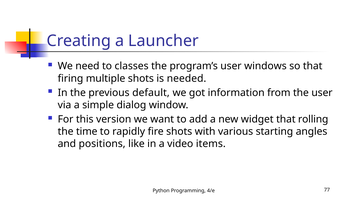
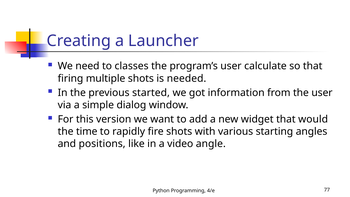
windows: windows -> calculate (265, 66)
default: default -> started (151, 93)
rolling: rolling -> would (313, 119)
items: items -> angle (211, 144)
